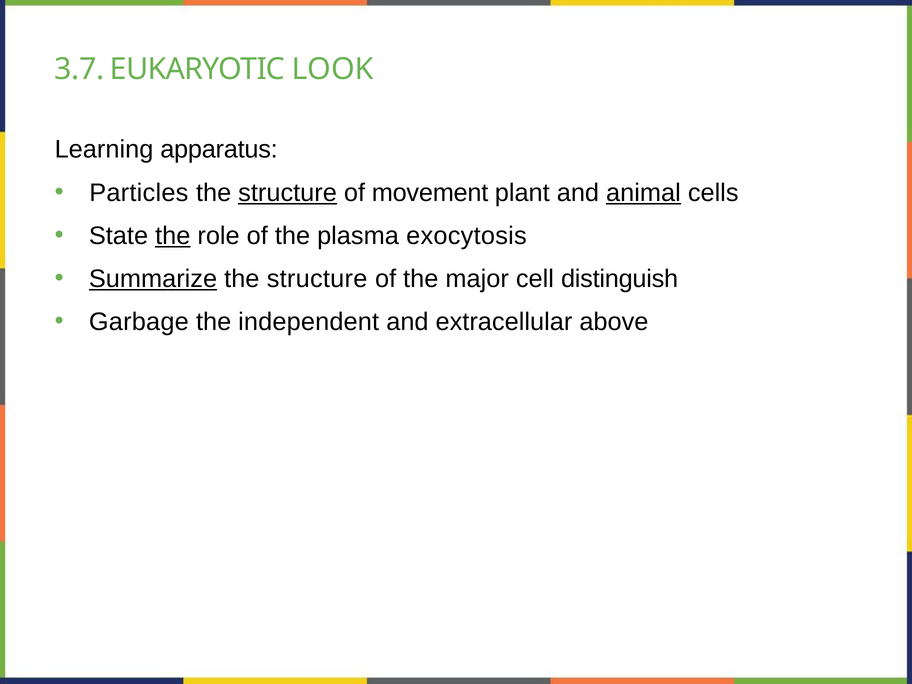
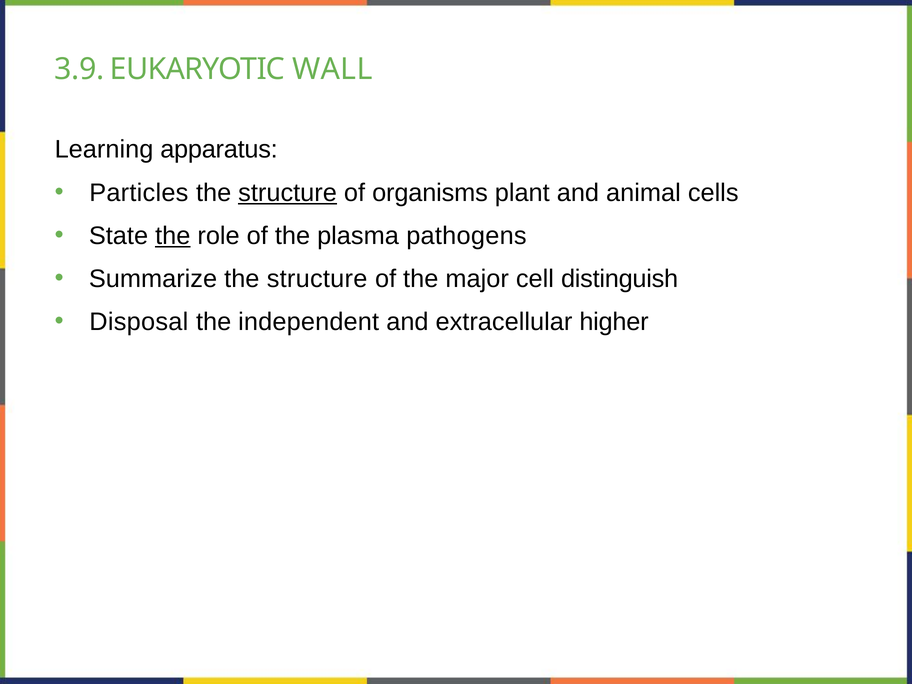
3.7: 3.7 -> 3.9 (79, 69)
LOOK: LOOK -> WALL (332, 69)
movement: movement -> organisms (430, 193)
animal underline: present -> none (643, 193)
exocytosis: exocytosis -> pathogens (466, 236)
Summarize underline: present -> none (153, 279)
Garbage: Garbage -> Disposal (139, 322)
above: above -> higher (614, 322)
